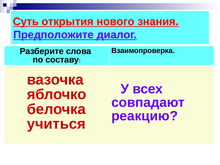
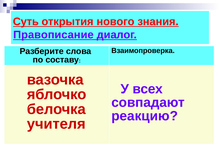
Предположите: Предположите -> Правописание (53, 35)
учиться: учиться -> учителя (56, 124)
